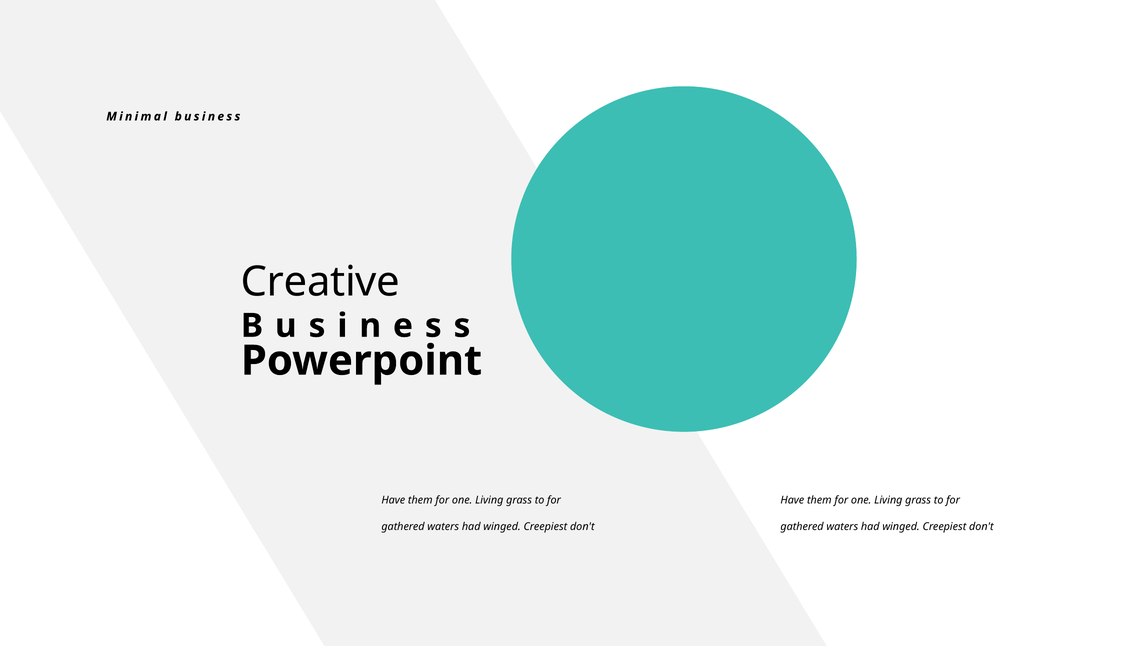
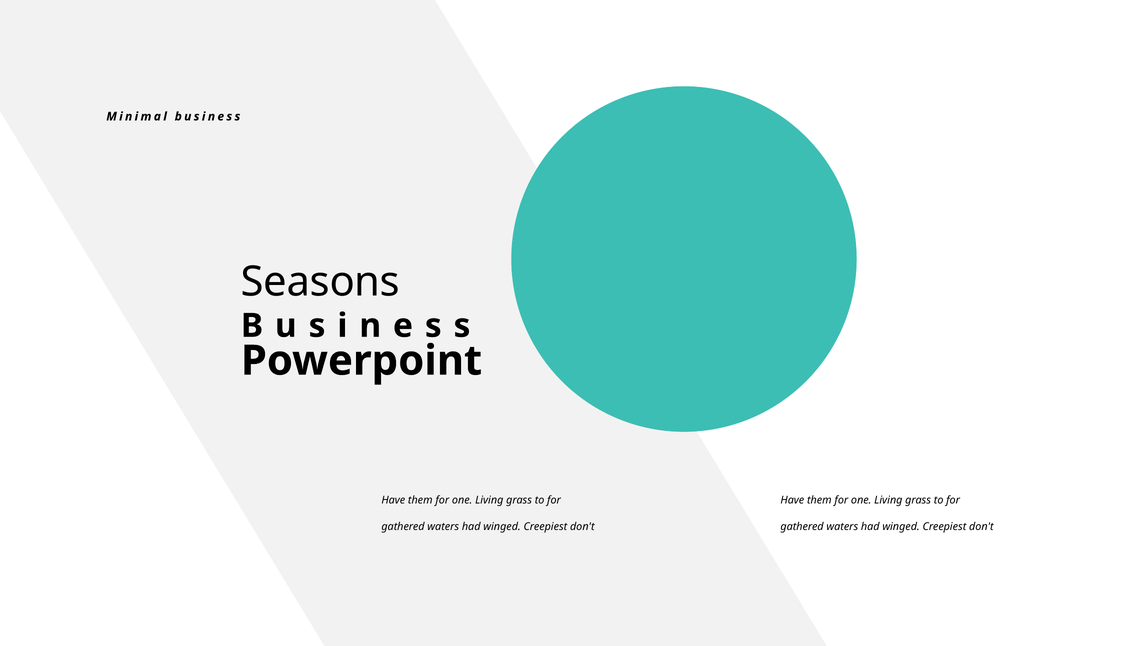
Creative: Creative -> Seasons (320, 282)
